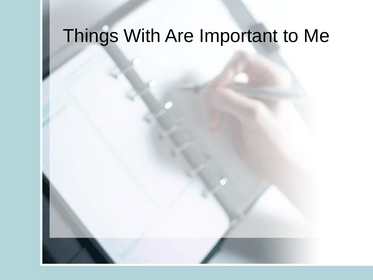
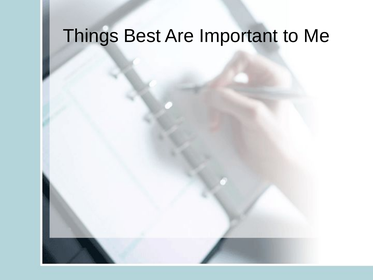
With: With -> Best (142, 36)
